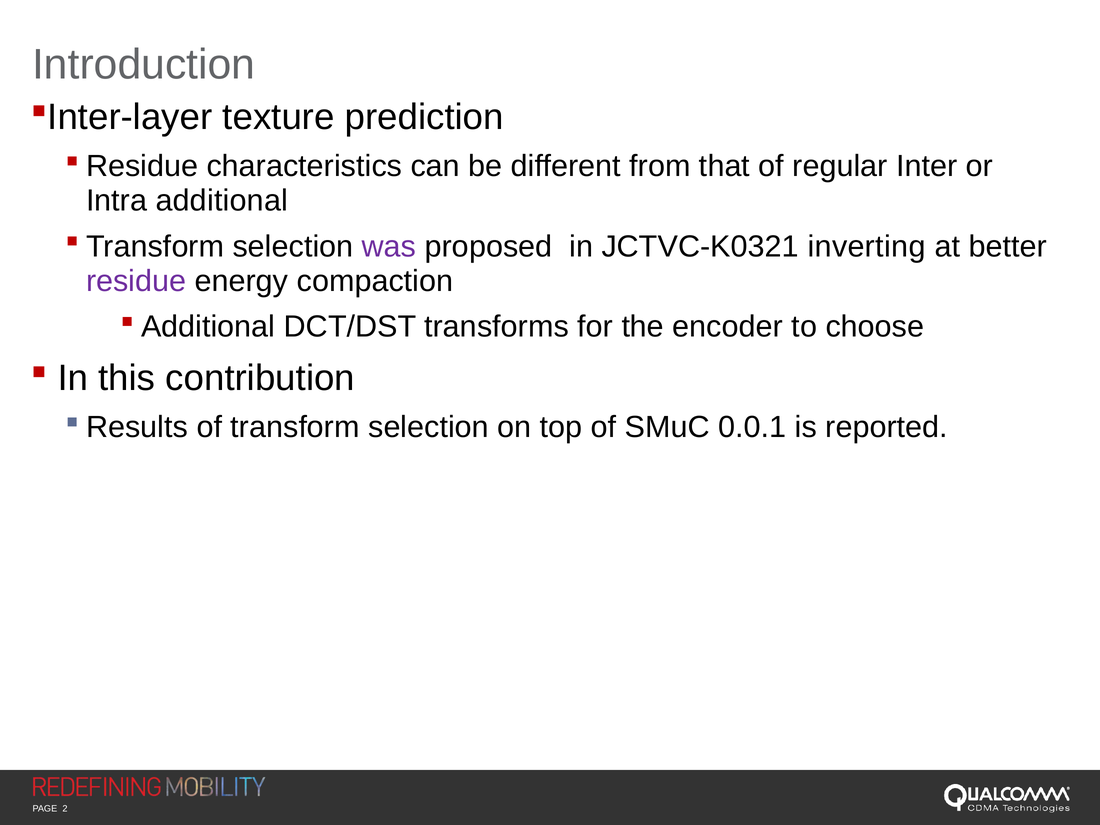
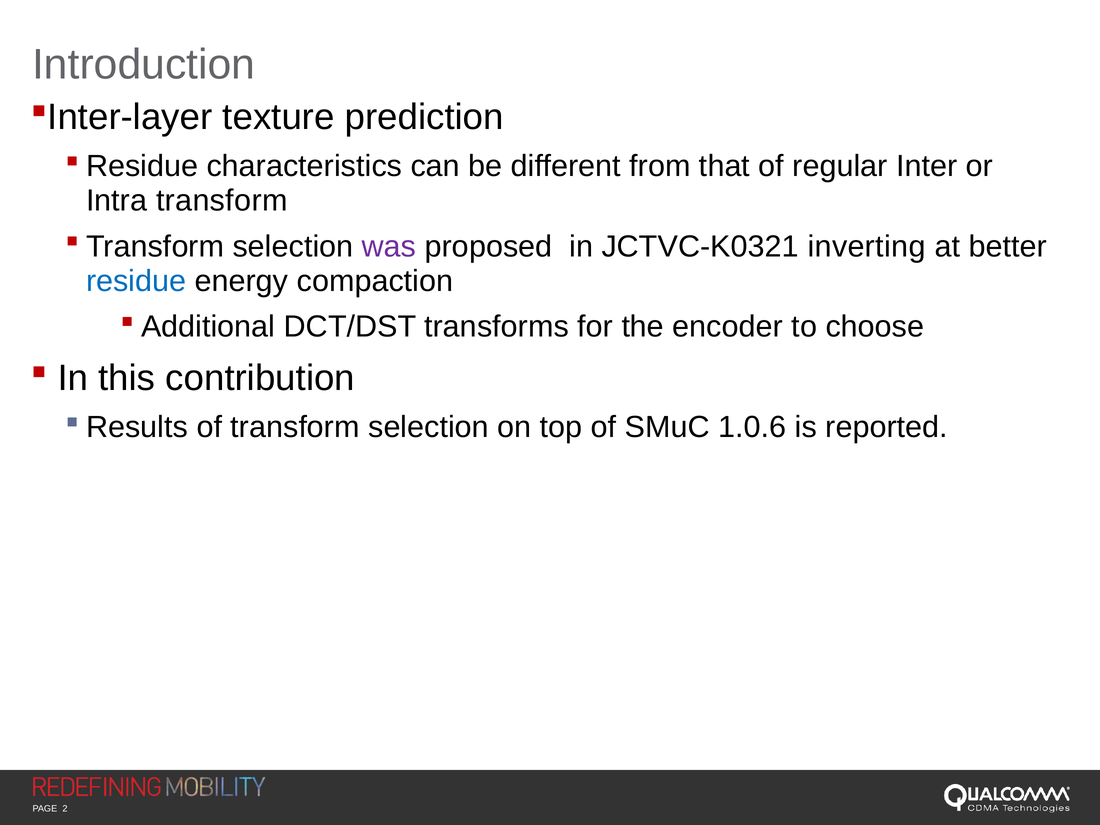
Intra additional: additional -> transform (222, 201)
residue colour: purple -> blue (136, 281)
0.0.1: 0.0.1 -> 1.0.6 (752, 427)
